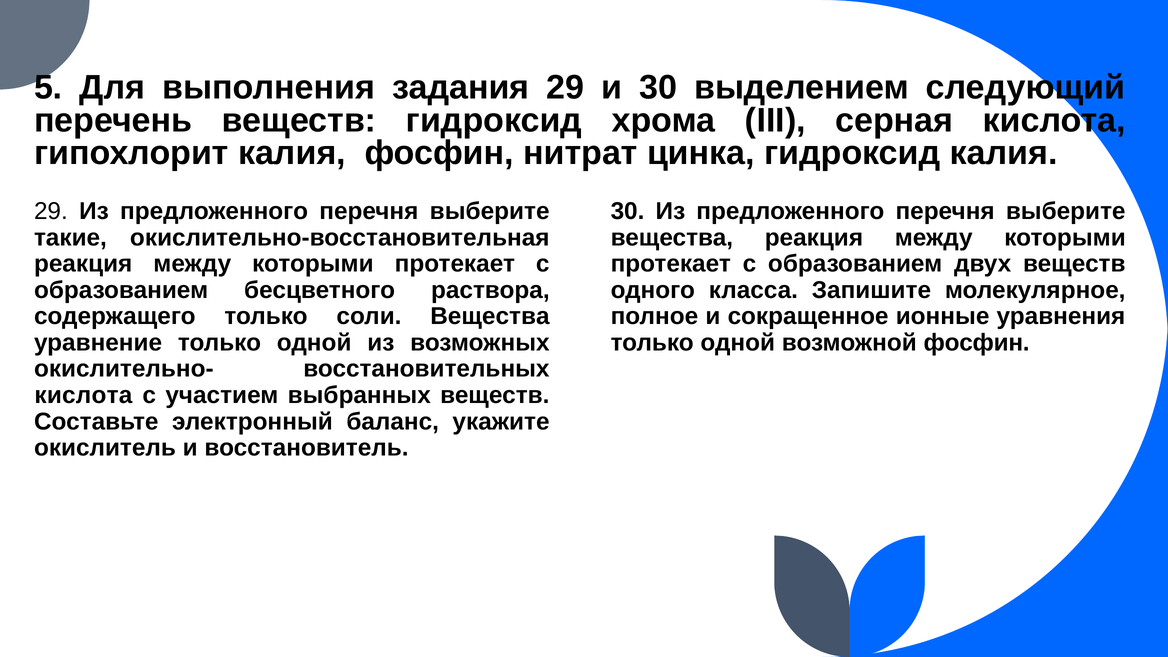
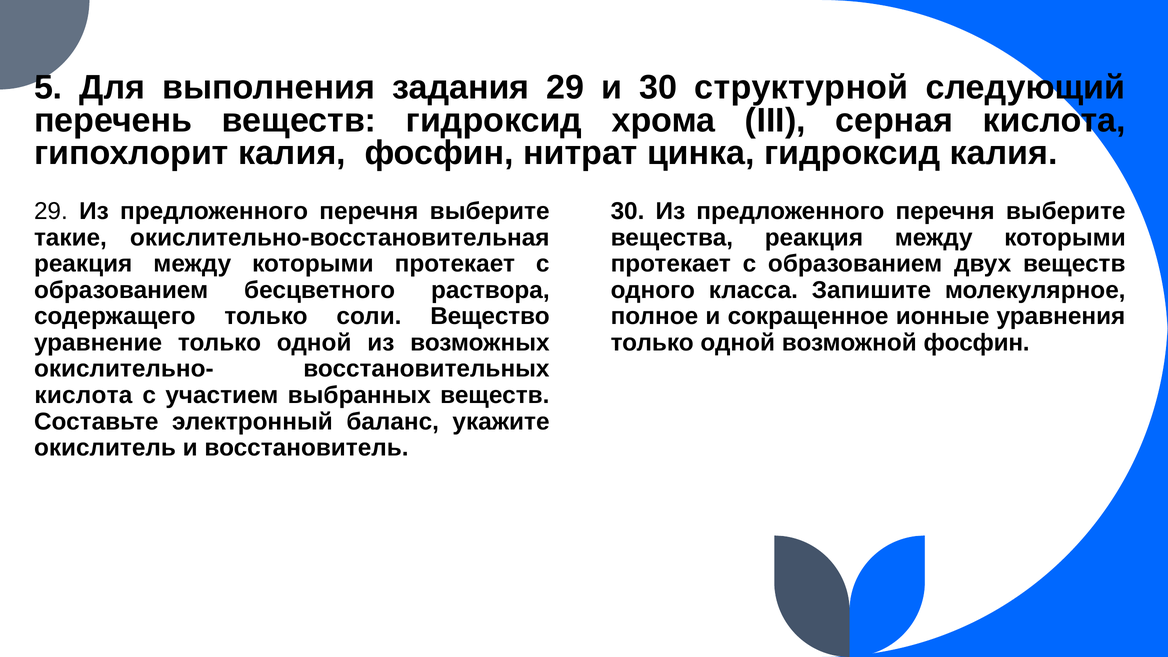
выделением: выделением -> структурной (801, 88)
соли Вещества: Вещества -> Вещество (490, 316)
